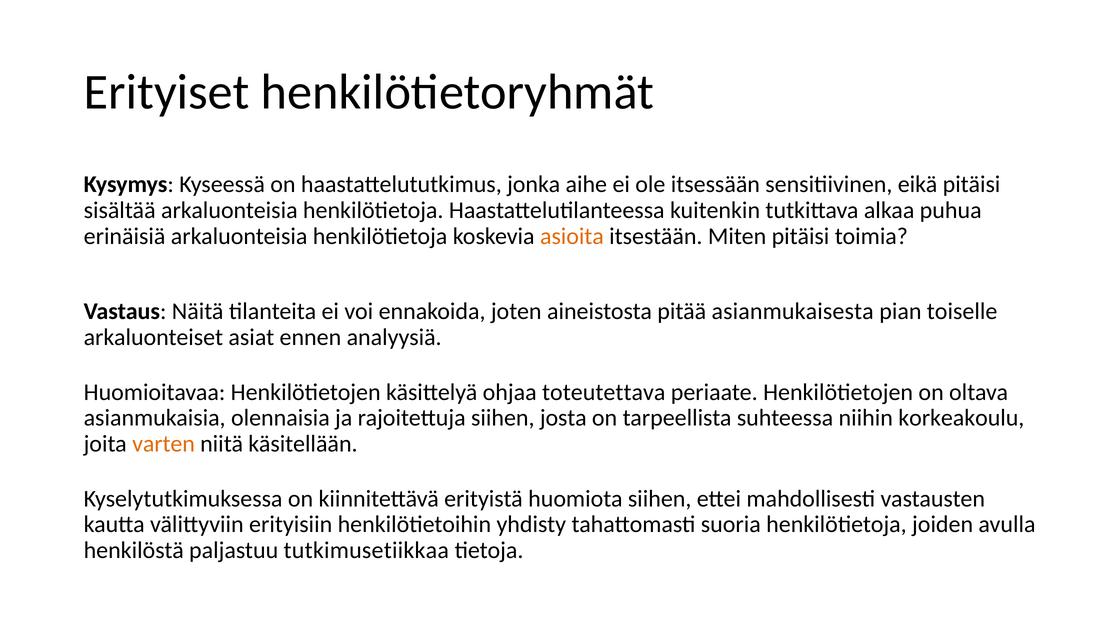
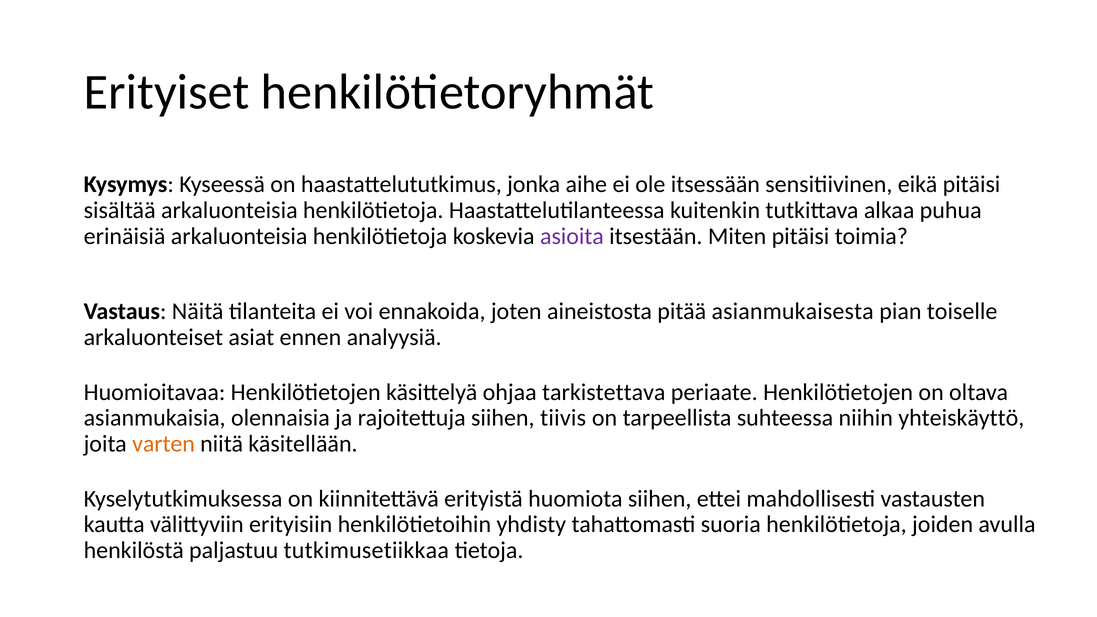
asioita colour: orange -> purple (572, 236)
toteutettava: toteutettava -> tarkistettava (604, 392)
josta: josta -> tiivis (563, 418)
korkeakoulu: korkeakoulu -> yhteiskäyttö (961, 418)
